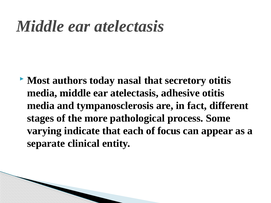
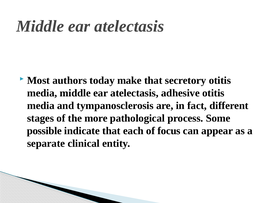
nasal: nasal -> make (129, 81)
varying: varying -> possible (44, 131)
